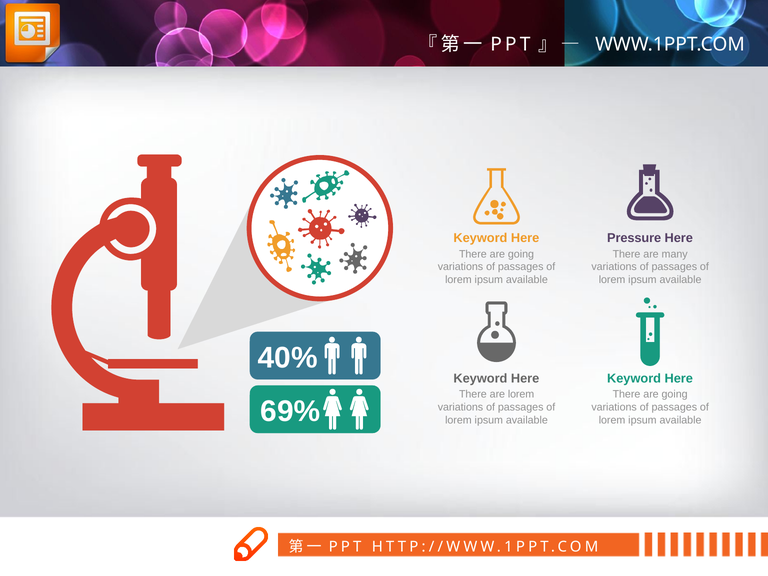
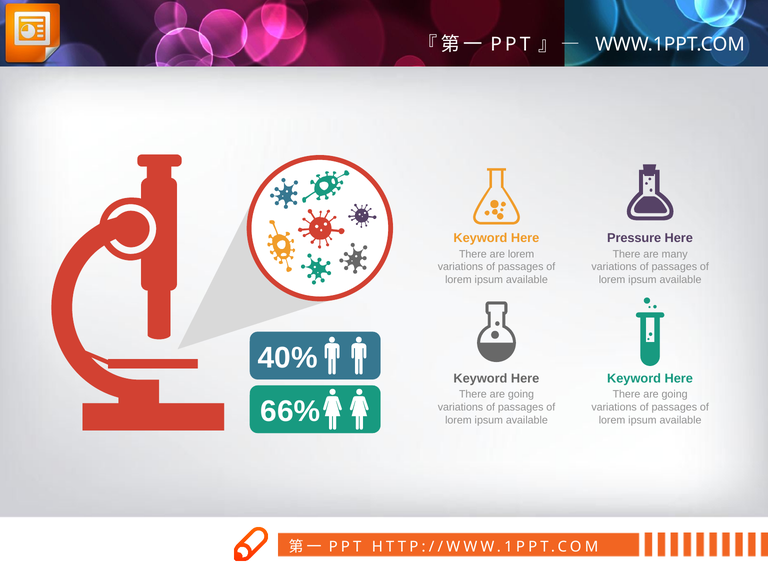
going: going -> lorem (521, 254)
lorem: lorem -> going (521, 394)
69%: 69% -> 66% (290, 411)
